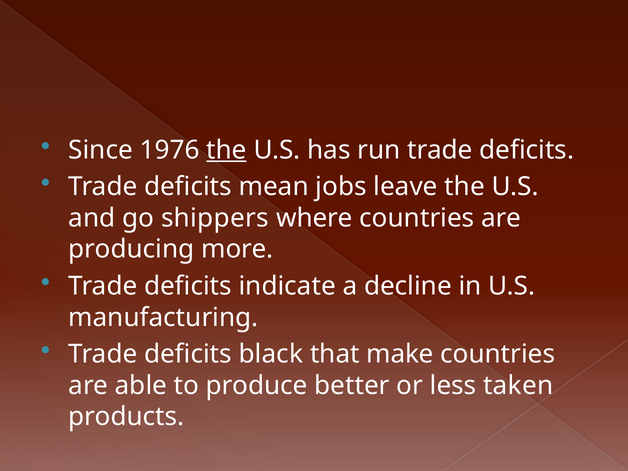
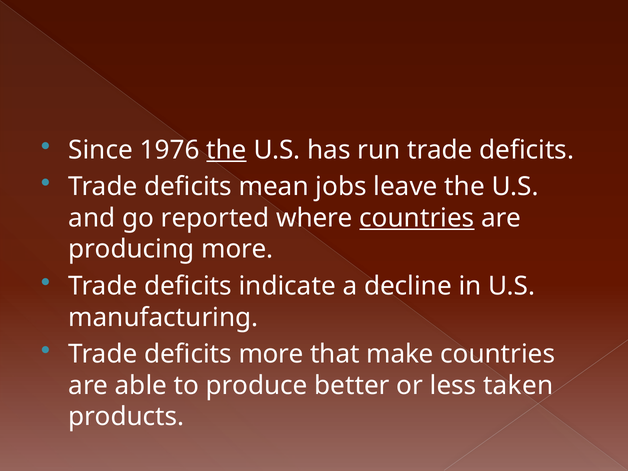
shippers: shippers -> reported (215, 218)
countries underline: none -> present (417, 218)
deficits black: black -> more (271, 354)
